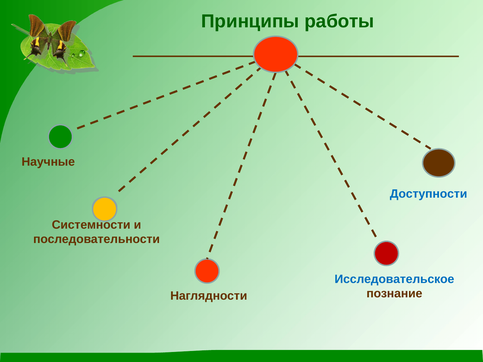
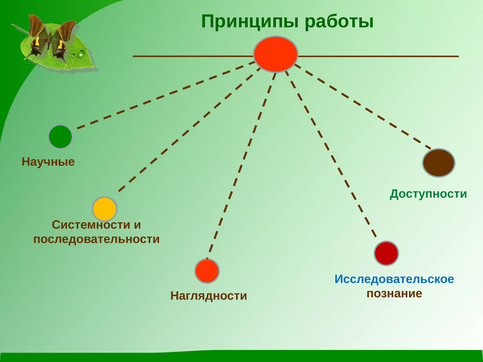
Доступности colour: blue -> green (429, 194)
